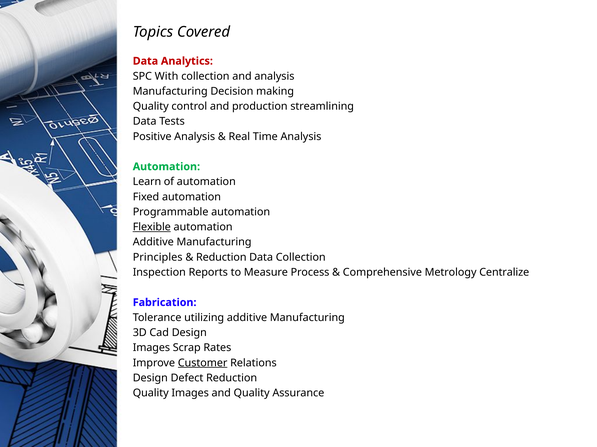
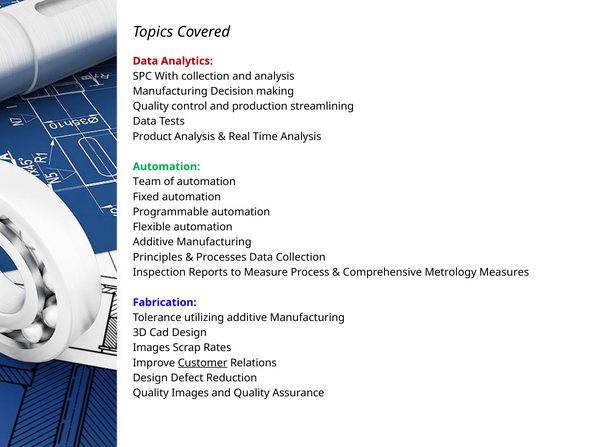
Positive: Positive -> Product (152, 137)
Learn: Learn -> Team (147, 182)
Flexible underline: present -> none (152, 227)
Reduction: Reduction -> Processes (221, 258)
Centralize: Centralize -> Measures (504, 273)
